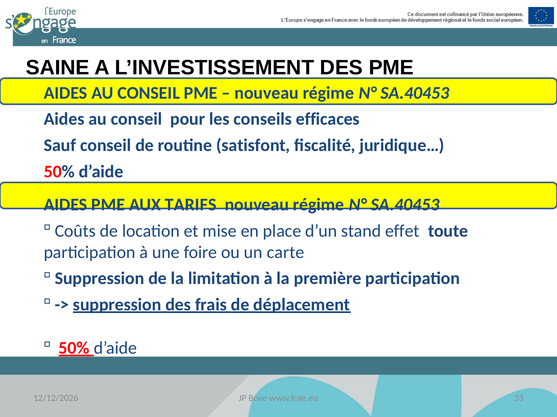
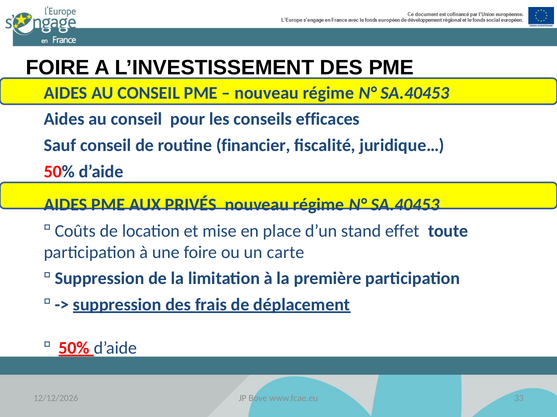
SAINE: SAINE -> FOIRE (58, 68)
satisfont: satisfont -> financier (253, 146)
TARIFS: TARIFS -> PRIVÉS (191, 205)
